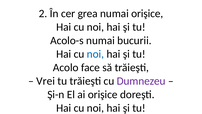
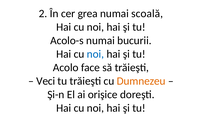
numai orişice: orişice -> scoală (147, 14)
Vrei: Vrei -> Veci (46, 81)
Dumnezeu colour: purple -> orange (141, 81)
